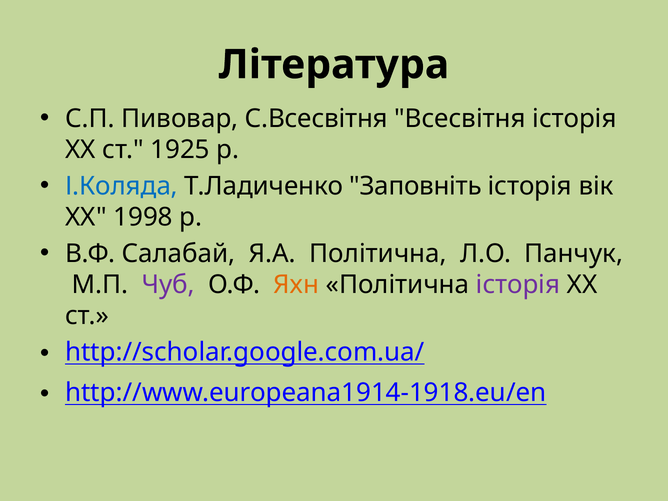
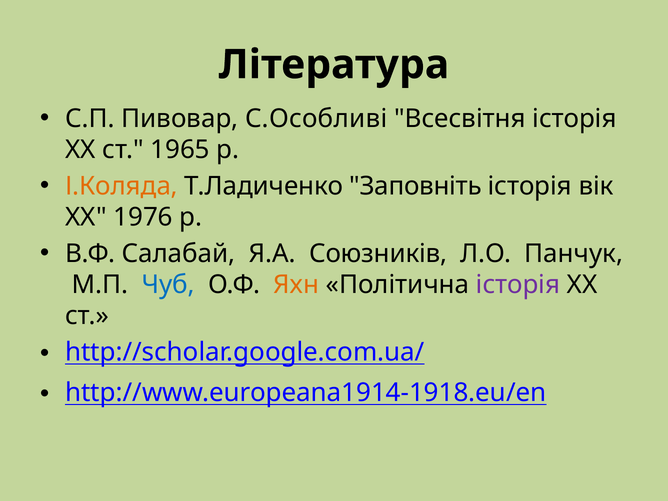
С.Всесвітня: С.Всесвітня -> С.Особливі (316, 119)
1925: 1925 -> 1965 (180, 150)
І.Коляда colour: blue -> orange (122, 186)
1998: 1998 -> 1976 (143, 217)
Я.А Політична: Політична -> Союзників (378, 253)
Чуб colour: purple -> blue (168, 285)
